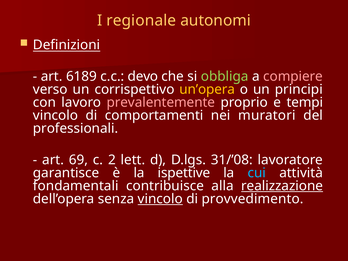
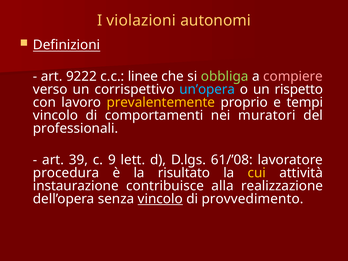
regionale: regionale -> violazioni (141, 21)
6189: 6189 -> 9222 (81, 76)
devo: devo -> linee (143, 76)
un’opera colour: yellow -> light blue (207, 89)
principi: principi -> rispetto (299, 89)
prevalentemente colour: pink -> yellow (161, 102)
69: 69 -> 39 (78, 160)
2: 2 -> 9 (112, 160)
31/’08: 31/’08 -> 61/’08 (232, 160)
garantisce: garantisce -> procedura (66, 173)
ispettive: ispettive -> risultato (184, 173)
cui colour: light blue -> yellow (257, 173)
fondamentali: fondamentali -> instaurazione (76, 186)
realizzazione underline: present -> none (282, 186)
